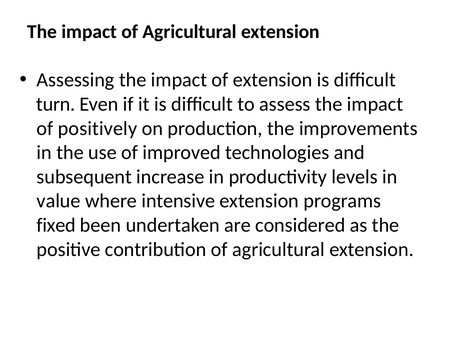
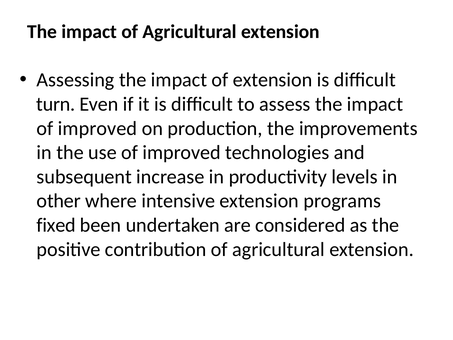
positively: positively -> improved (98, 128)
value: value -> other (59, 201)
